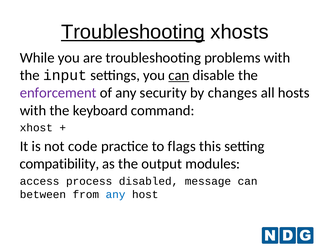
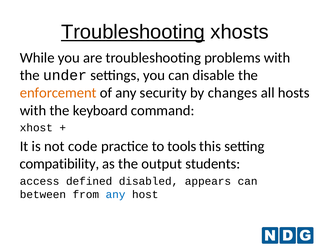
input: input -> under (65, 75)
can underline: present -> none (179, 75)
enforcement colour: purple -> orange (58, 93)
flags: flags -> tools (182, 147)
modules: modules -> students (213, 164)
process: process -> defined (89, 182)
message: message -> appears (208, 182)
